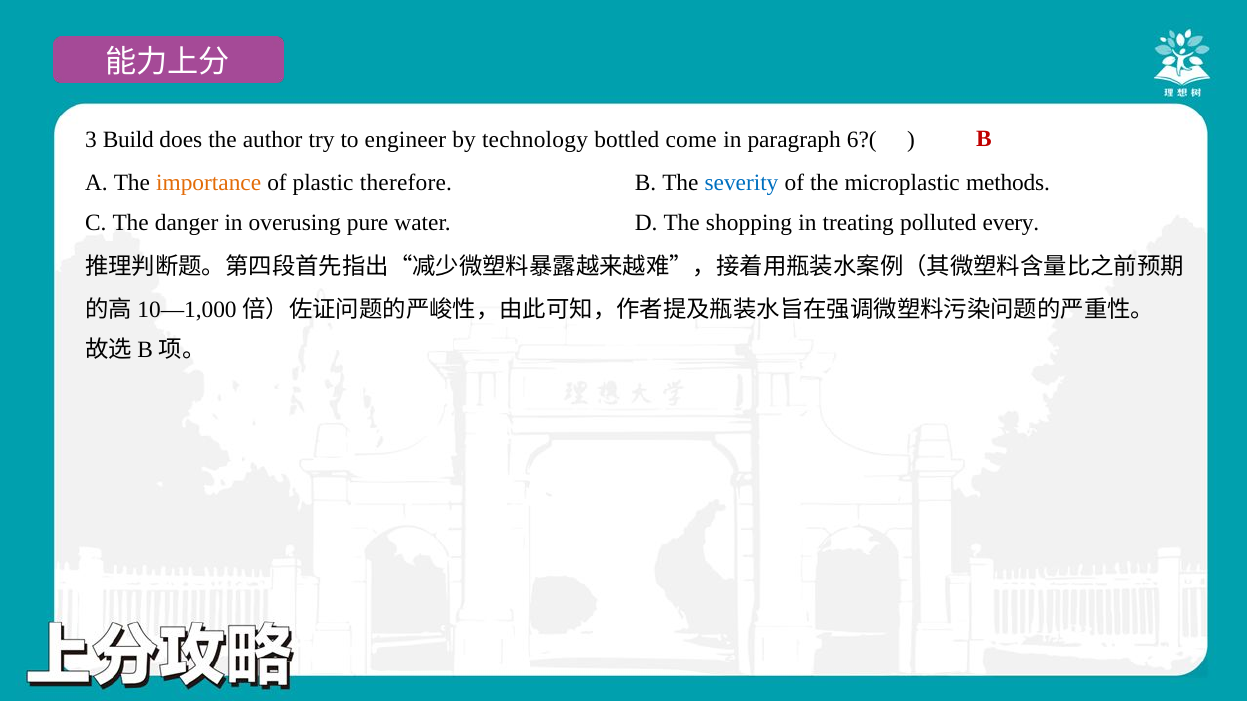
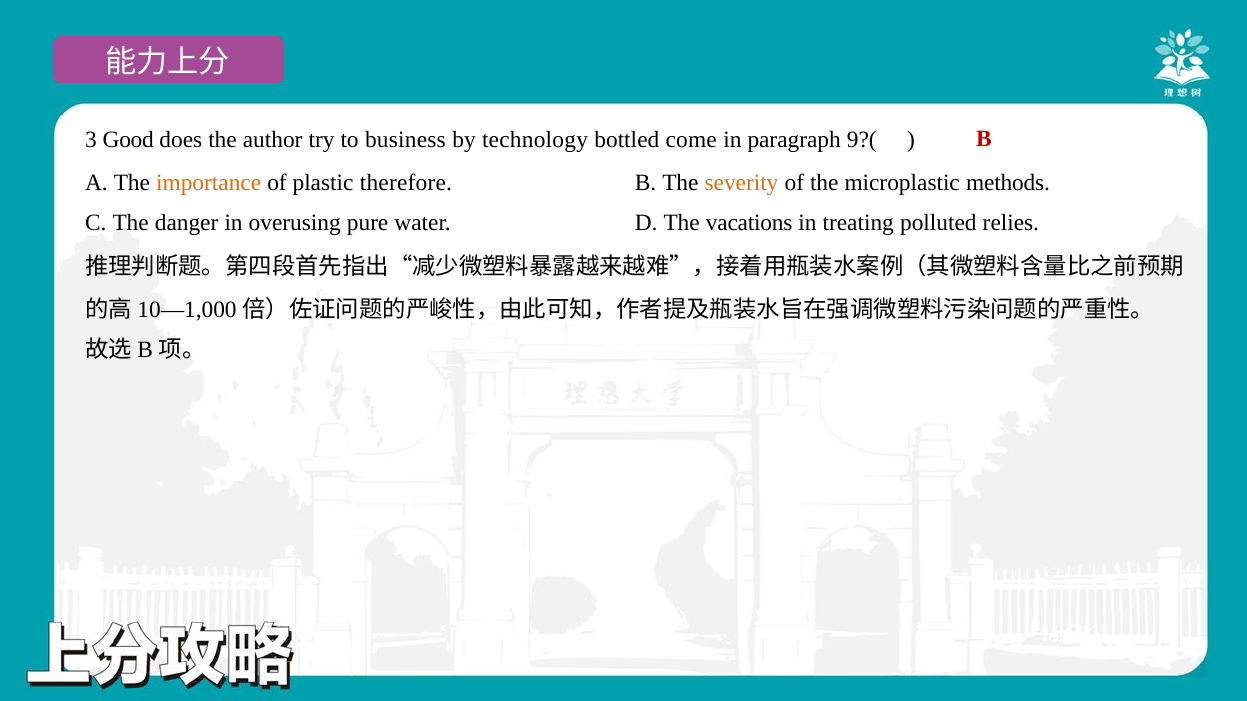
Build: Build -> Good (128, 139)
engineer: engineer -> business (405, 139)
6?(: 6?( -> 9?( (862, 139)
severity colour: blue -> orange (742, 183)
shopping: shopping -> vacations (749, 223)
every: every -> relies (1011, 223)
